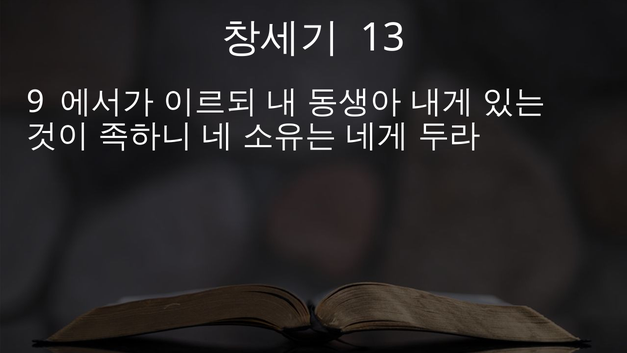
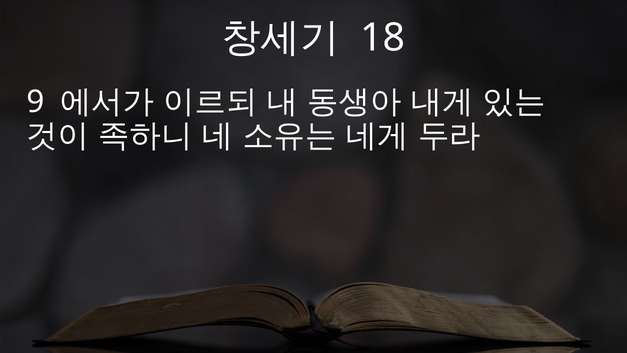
13: 13 -> 18 (383, 38)
